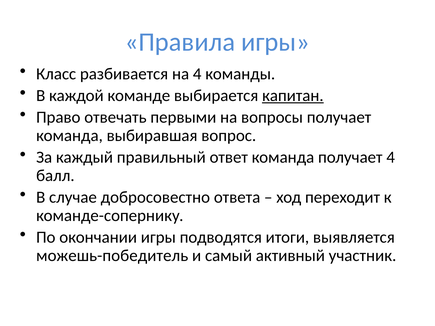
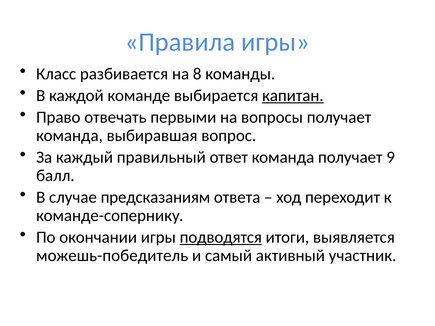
на 4: 4 -> 8 (197, 74)
получает 4: 4 -> 9 (391, 157)
добросовестно: добросовестно -> предсказаниям (155, 197)
подводятся underline: none -> present (221, 237)
